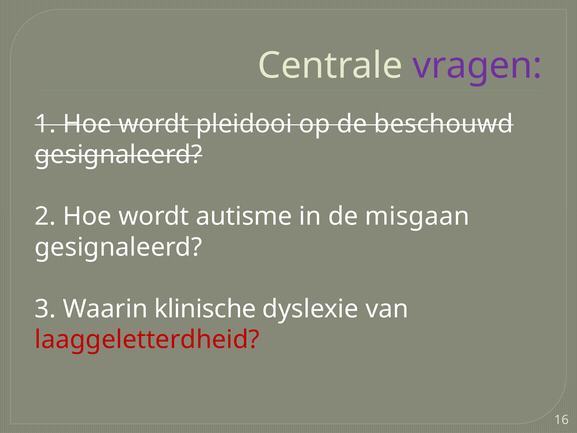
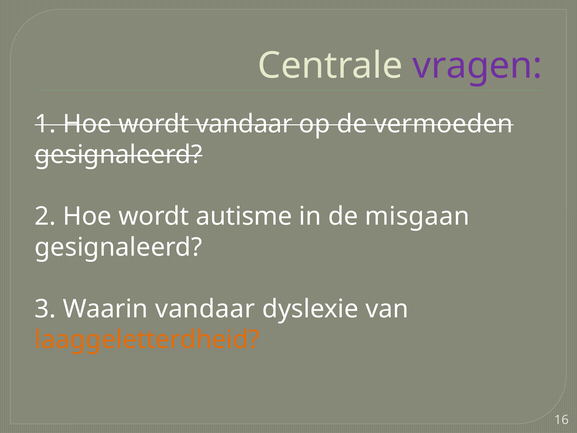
wordt pleidooi: pleidooi -> vandaar (244, 124)
beschouwd: beschouwd -> vermoeden (443, 124)
Waarin klinische: klinische -> vandaar (205, 309)
laaggeletterdheid colour: red -> orange (147, 340)
